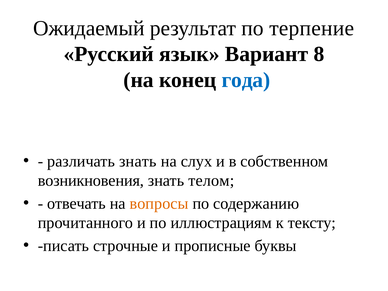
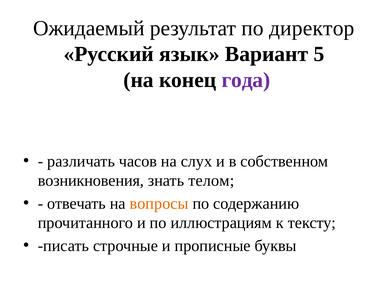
терпение: терпение -> директор (312, 28)
8: 8 -> 5 (319, 54)
года colour: blue -> purple (246, 80)
различать знать: знать -> часов (138, 161)
